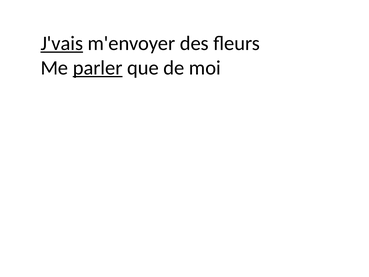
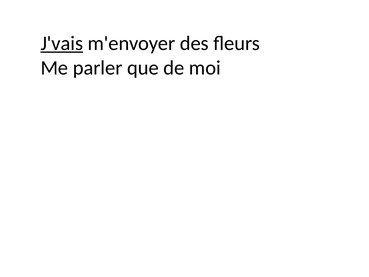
parler underline: present -> none (98, 68)
